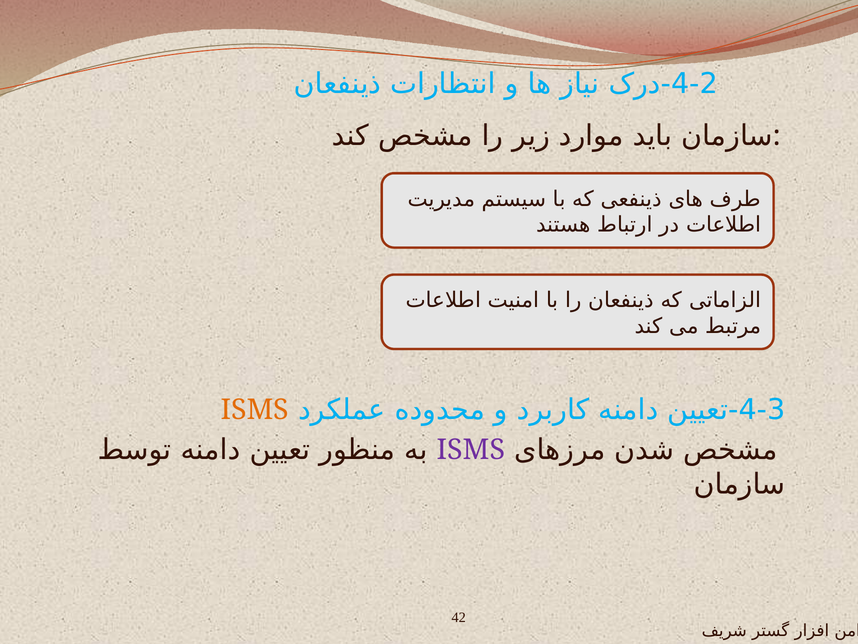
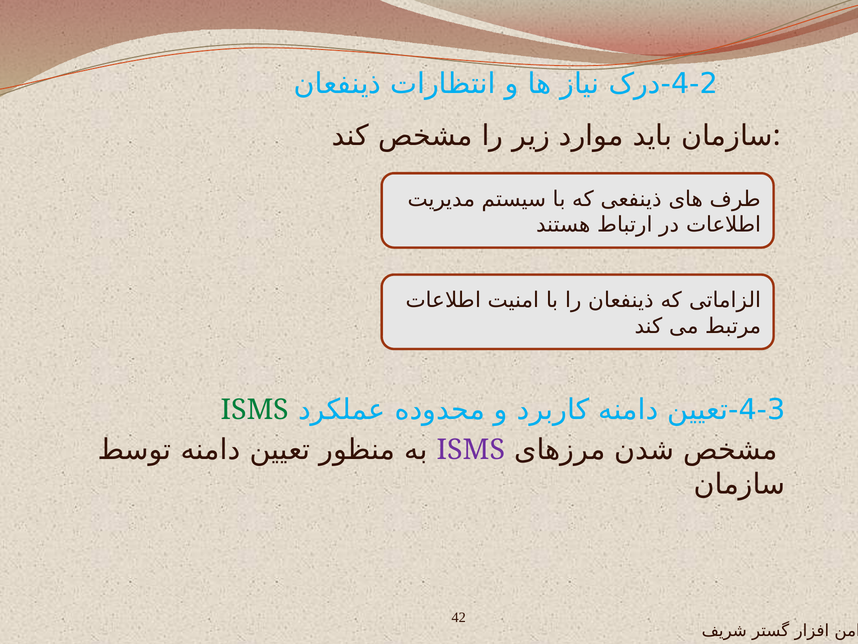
ISMS colour: orange -> green (255, 410)
